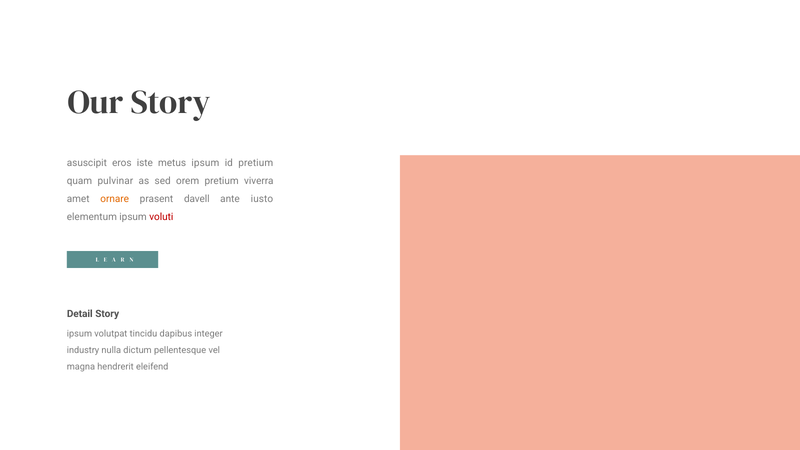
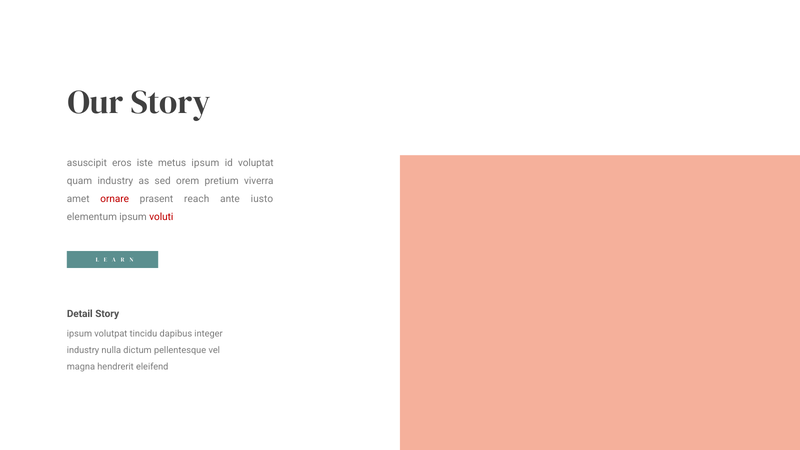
id pretium: pretium -> voluptat (256, 163)
quam pulvinar: pulvinar -> industry (115, 181)
ornare colour: orange -> red (115, 199)
davell: davell -> reach (197, 199)
